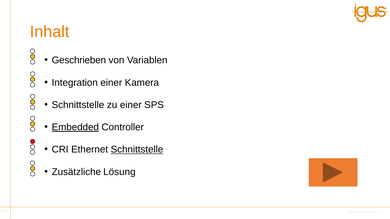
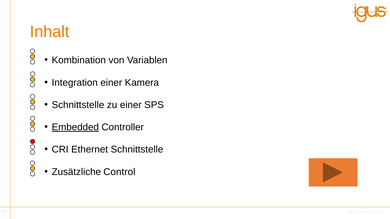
Geschrieben: Geschrieben -> Kombination (79, 60)
Schnittstelle underline: present -> none (137, 150)
Lösung: Lösung -> Control (119, 172)
